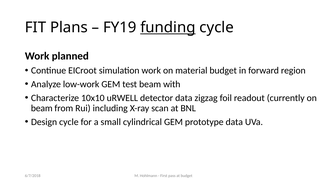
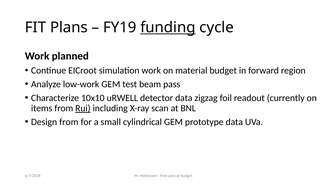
beam with: with -> pass (172, 84)
beam: beam -> items (42, 108)
Rui underline: none -> present (83, 108)
Design cycle: cycle -> from (69, 122)
